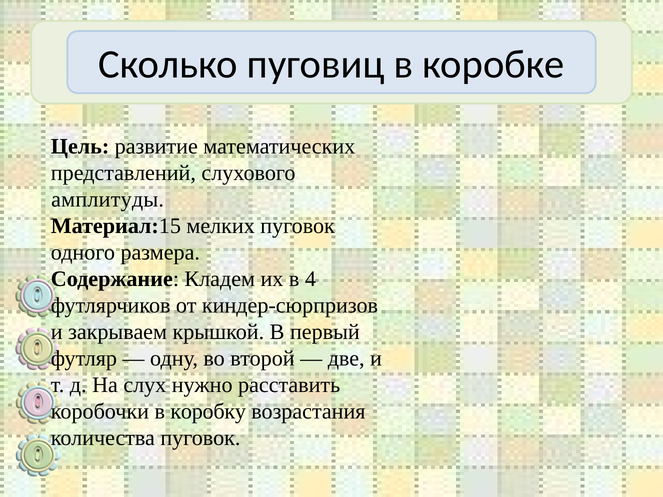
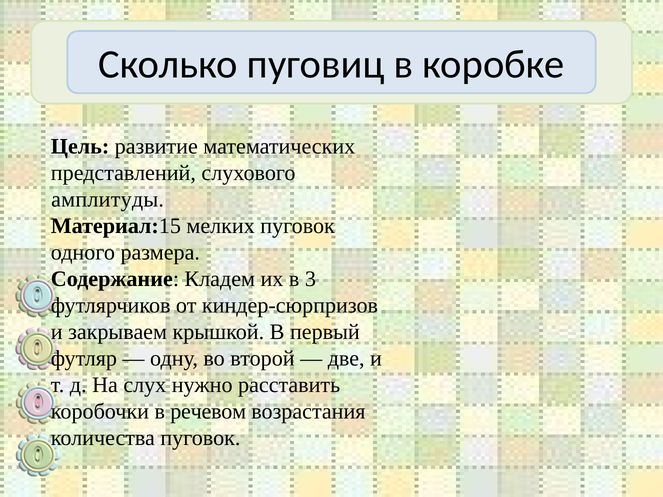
4: 4 -> 3 (310, 279)
коробку: коробку -> речевом (208, 412)
